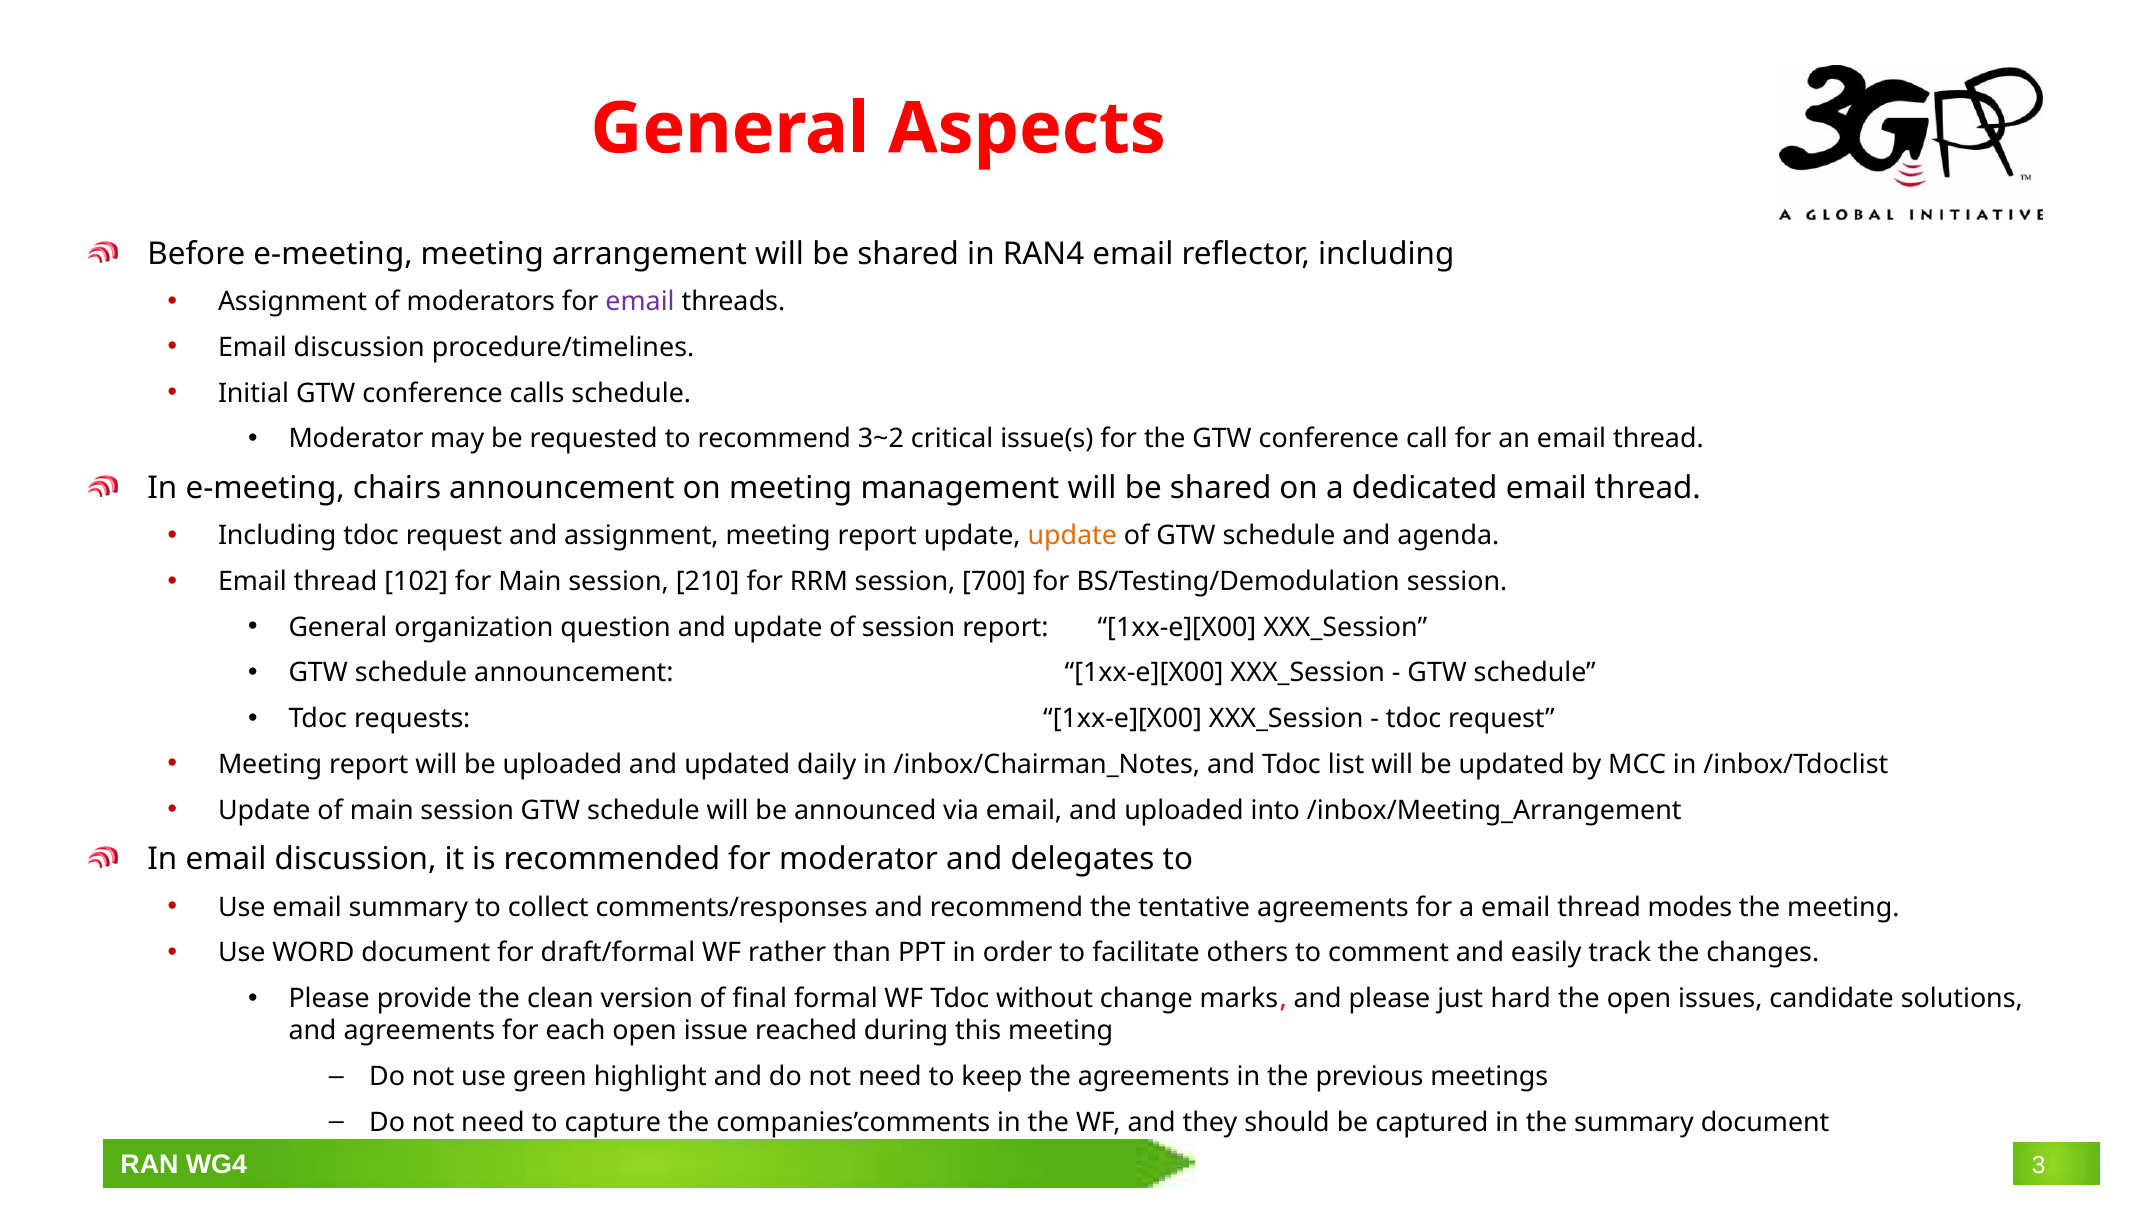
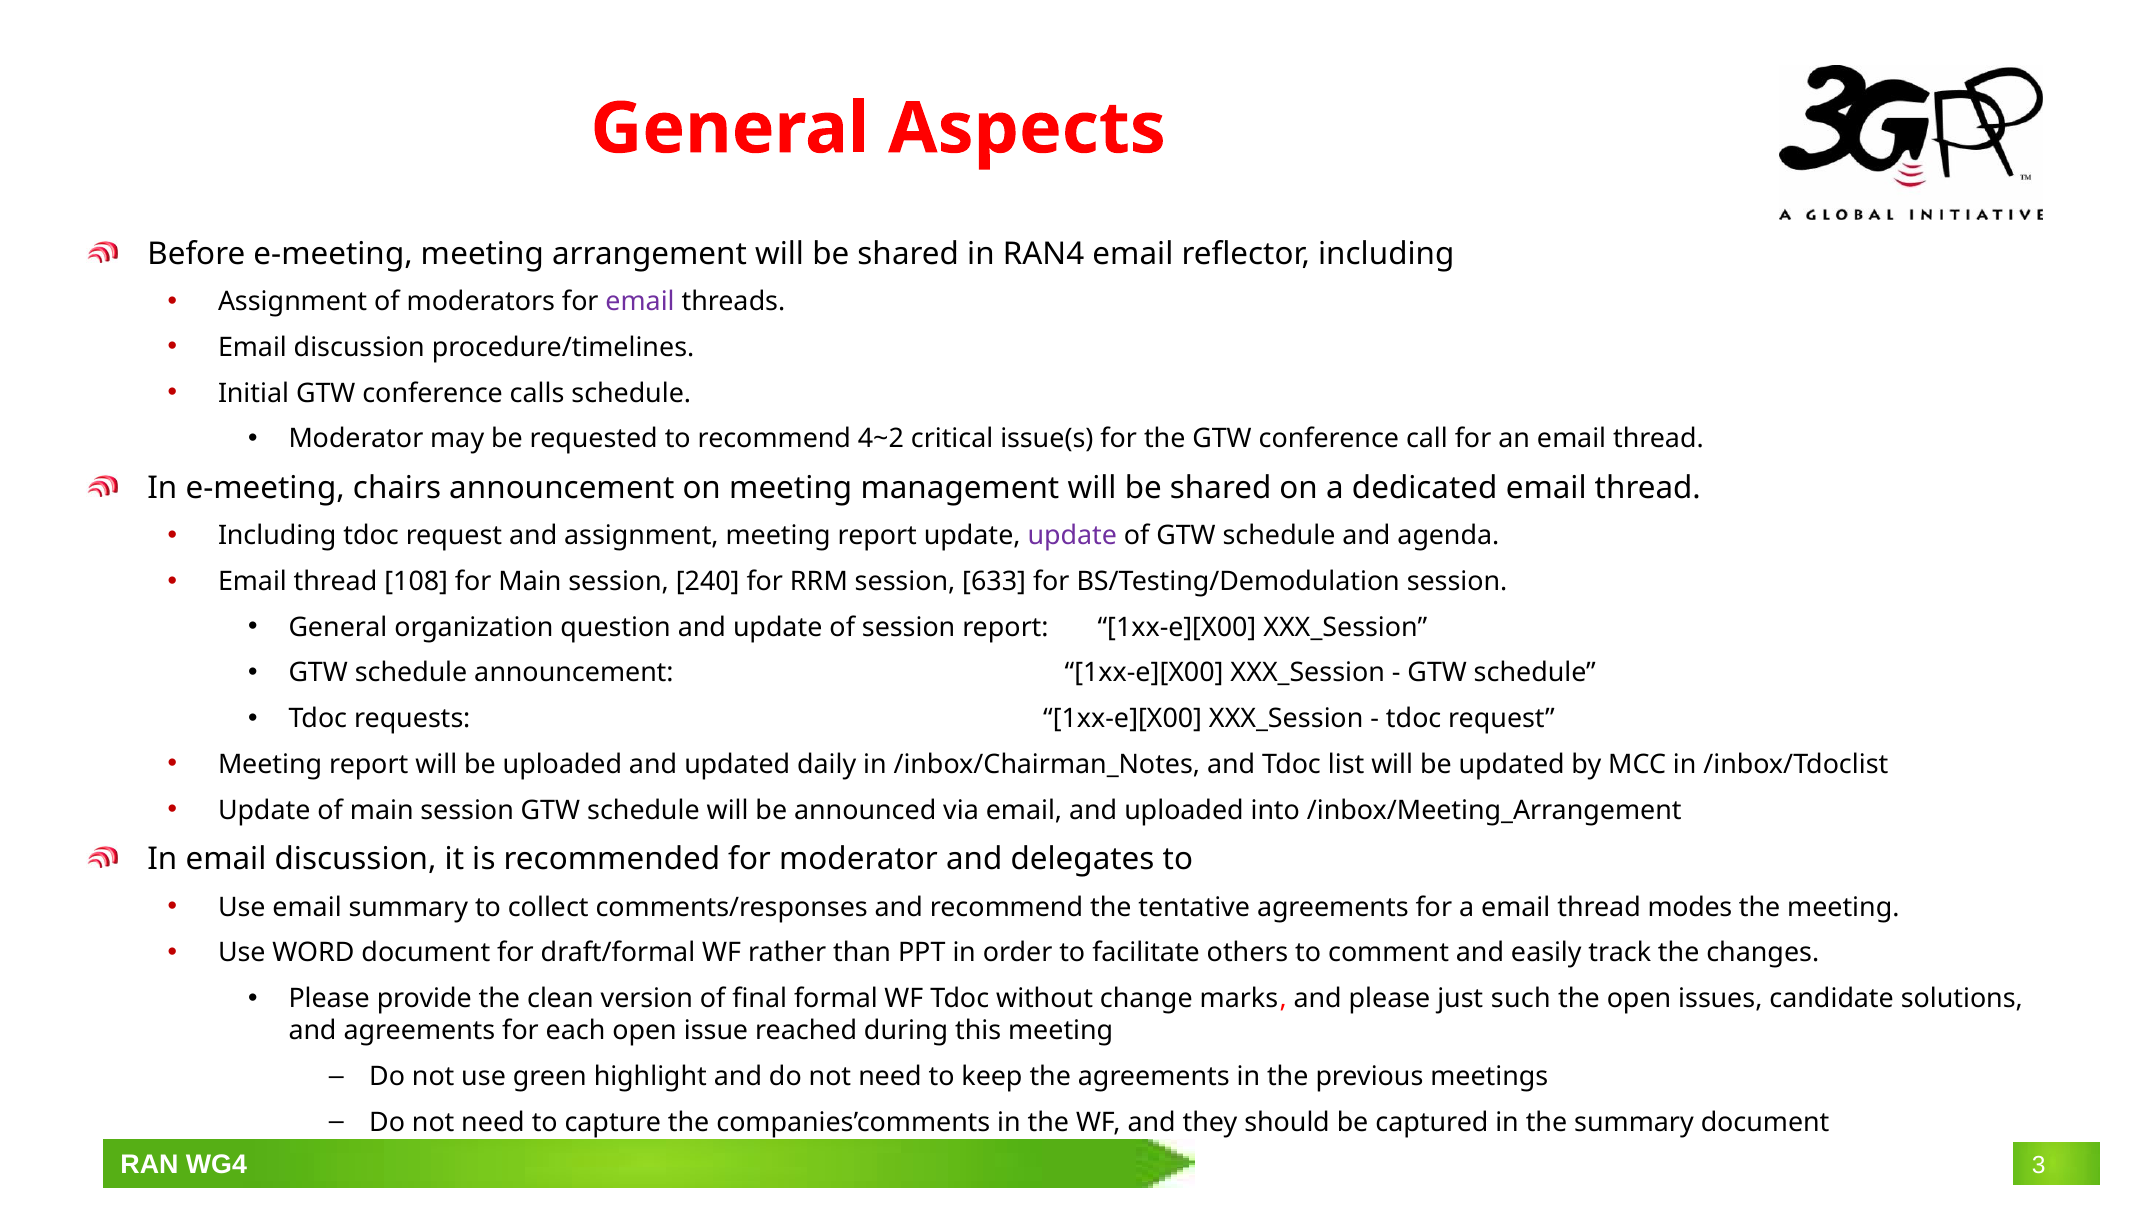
3~2: 3~2 -> 4~2 (881, 439)
update colour: orange -> purple (1072, 536)
102: 102 -> 108 (416, 581)
210: 210 -> 240 (708, 581)
700: 700 -> 633 (994, 581)
hard: hard -> such (1521, 998)
